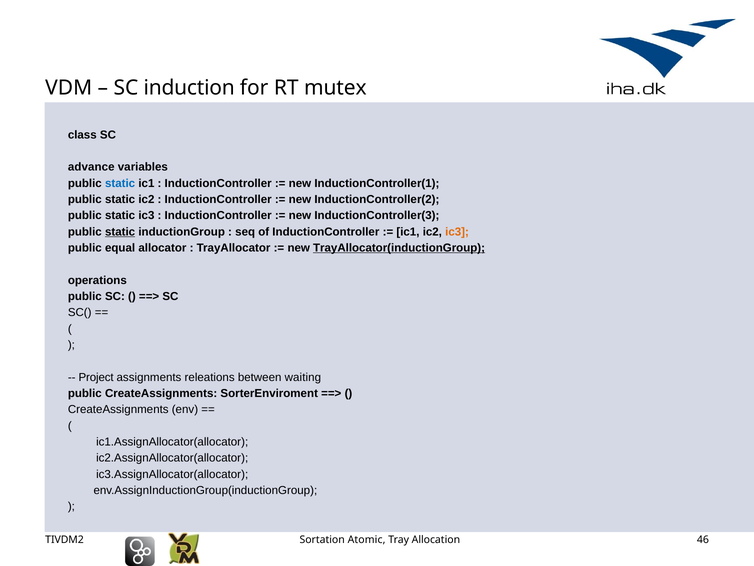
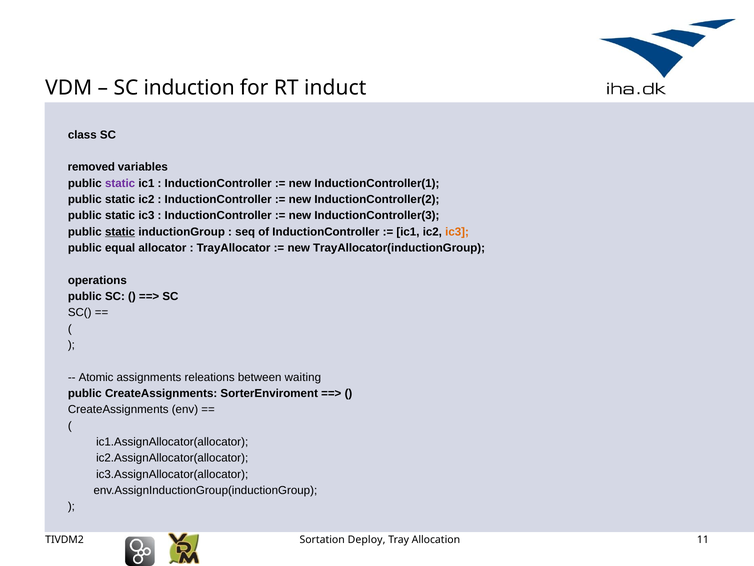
mutex: mutex -> induct (335, 88)
advance: advance -> removed (91, 167)
static colour: blue -> purple (120, 183)
TrayAllocator(inductionGroup underline: present -> none (399, 248)
Project: Project -> Atomic (96, 377)
Atomic: Atomic -> Deploy (367, 539)
46: 46 -> 11 (703, 539)
